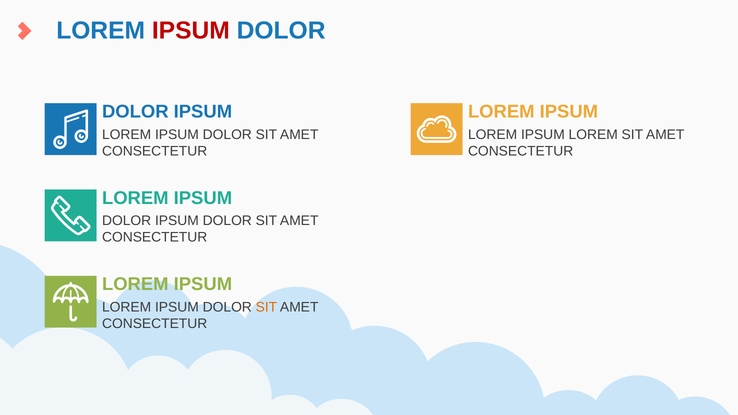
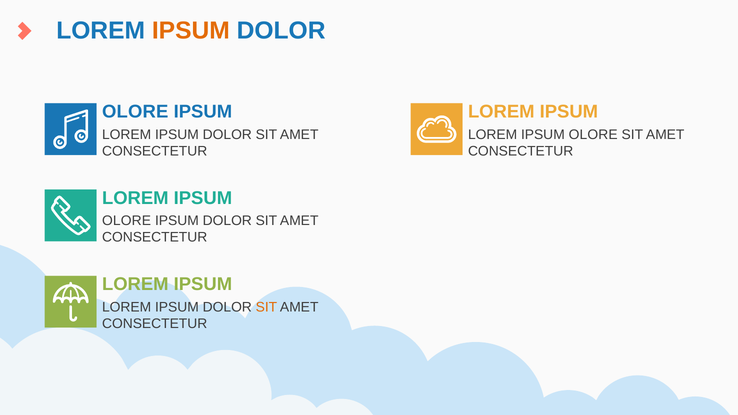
IPSUM colour: red -> orange (191, 31)
DOLOR: DOLOR -> OLORE (135, 112)
LOREM: LOREM -> OLORE (593, 135)
DOLOR: DOLOR -> OLORE (127, 221)
